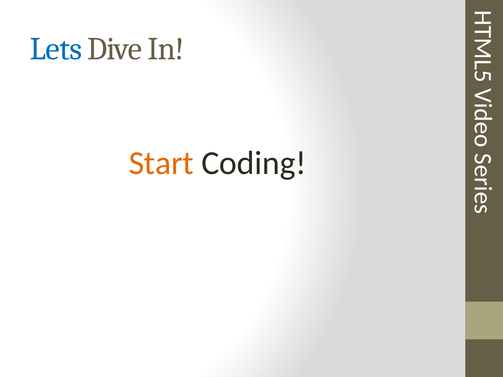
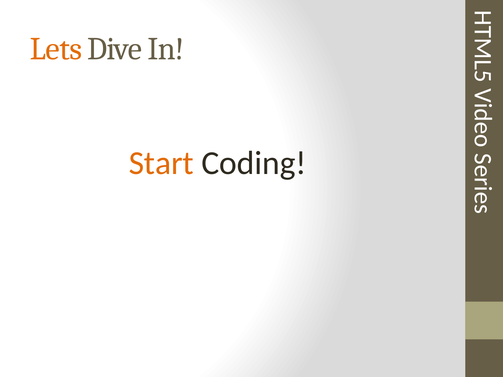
Lets colour: blue -> orange (56, 49)
